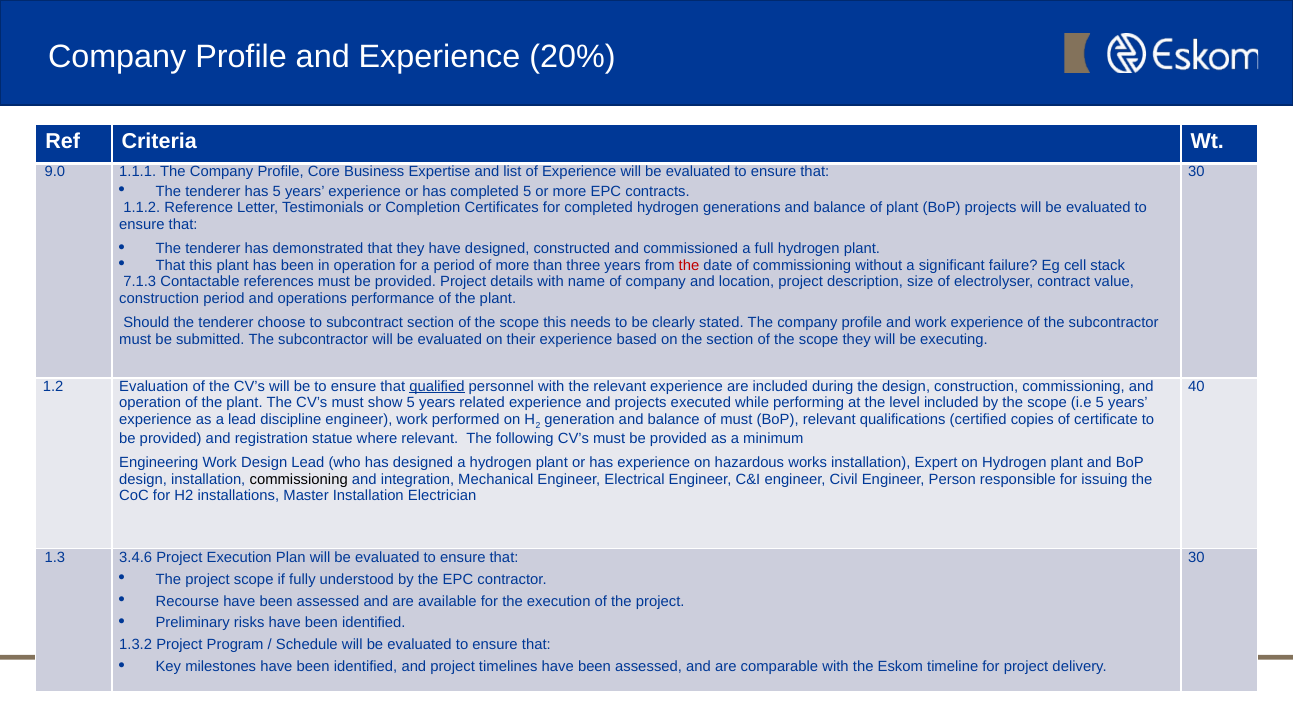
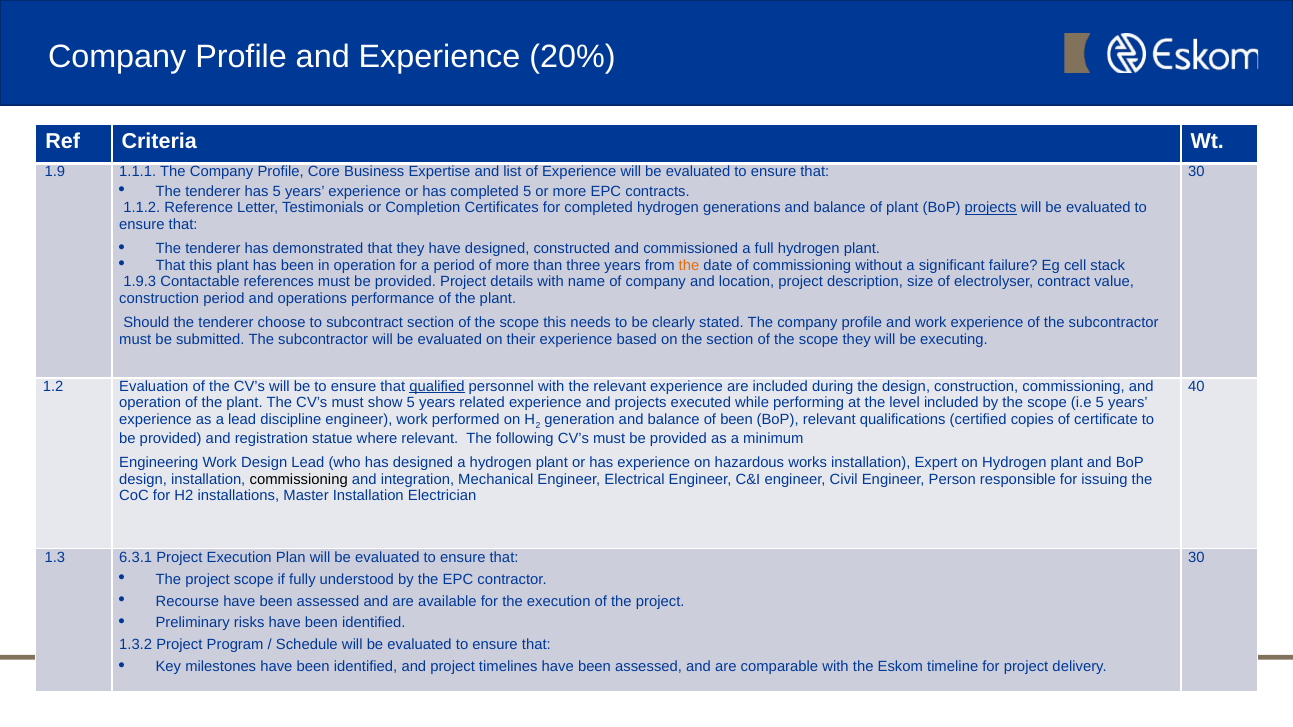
9.0: 9.0 -> 1.9 (55, 172)
projects underline: none -> present (991, 208)
the colour: red -> orange (689, 265)
7.1.3: 7.1.3 -> 1.9.3 (140, 282)
of must: must -> been (737, 420)
3.4.6: 3.4.6 -> 6.3.1 (136, 558)
